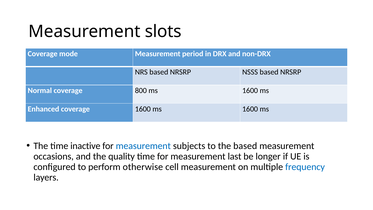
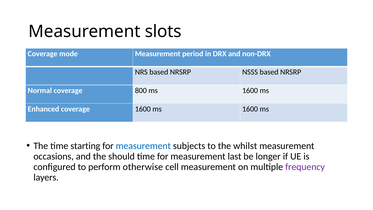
inactive: inactive -> starting (85, 146)
the based: based -> whilst (245, 146)
quality: quality -> should (122, 156)
frequency colour: blue -> purple (305, 167)
